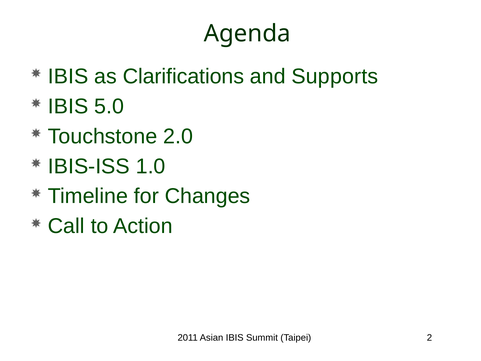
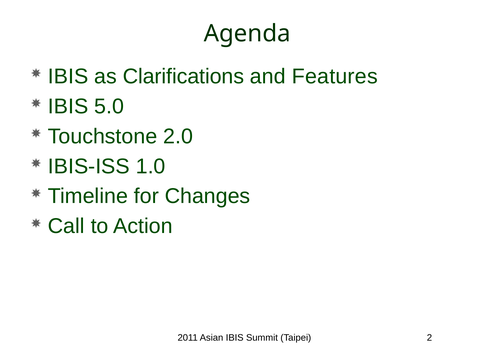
Supports: Supports -> Features (335, 76)
